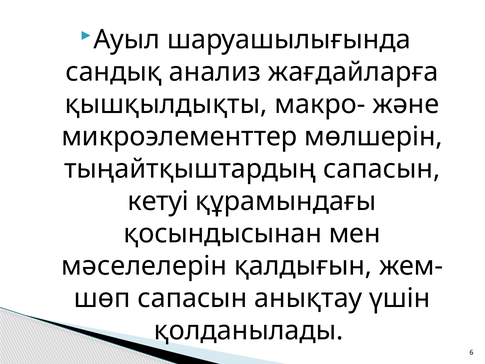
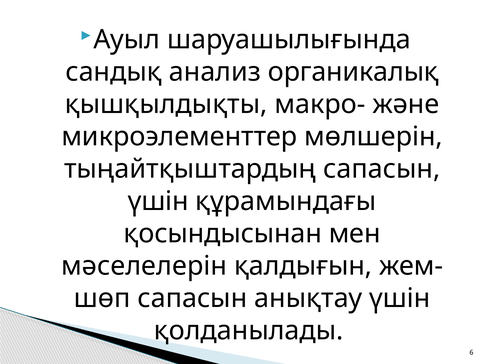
жағдайларға: жағдайларға -> органикалық (353, 72)
кетуі: кетуі -> үшін (158, 201)
